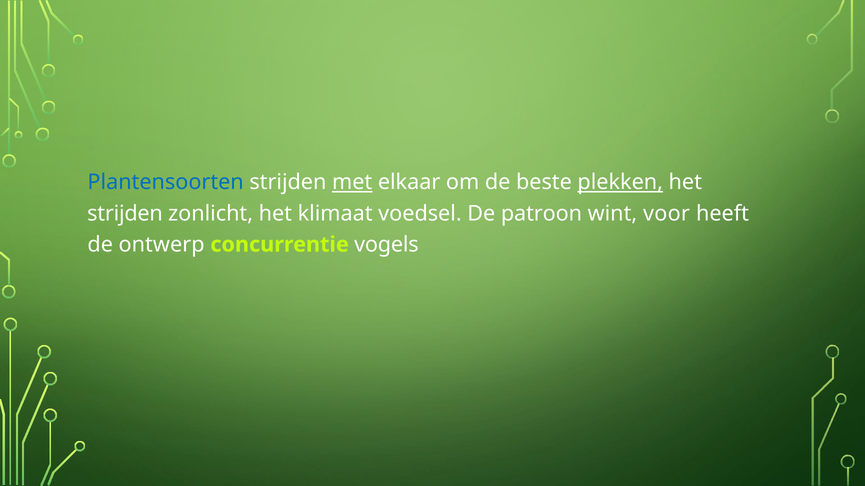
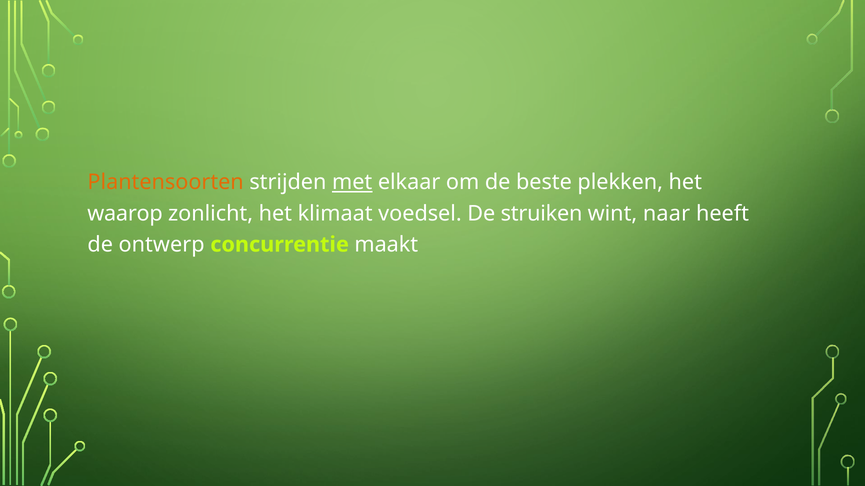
Plantensoorten colour: blue -> orange (166, 183)
plekken underline: present -> none (620, 183)
strijden: strijden -> waarop (125, 214)
patroon: patroon -> struiken (542, 214)
voor: voor -> naar (666, 214)
vogels: vogels -> maakt (386, 245)
